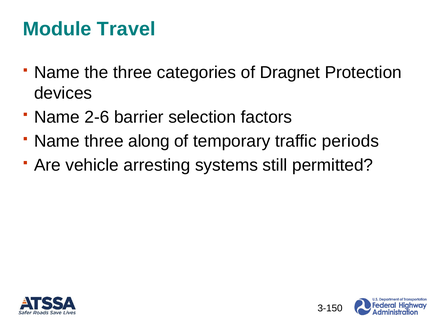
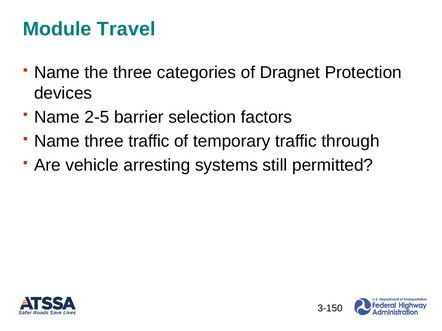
2-6: 2-6 -> 2-5 (97, 117)
three along: along -> traffic (149, 141)
periods: periods -> through (350, 141)
